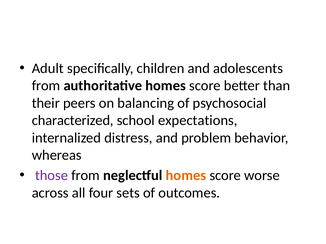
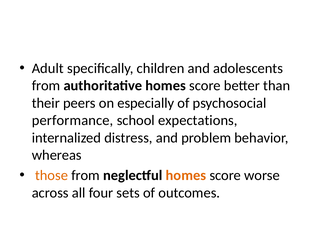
balancing: balancing -> especially (146, 103)
characterized: characterized -> performance (73, 121)
those colour: purple -> orange (52, 176)
